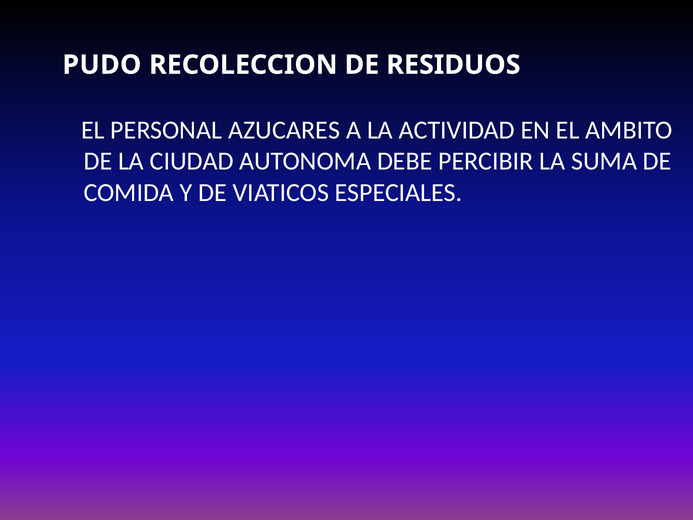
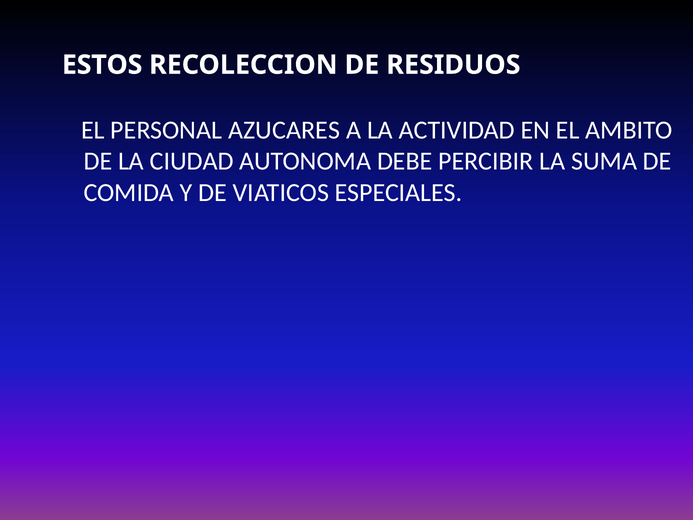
PUDO: PUDO -> ESTOS (102, 65)
